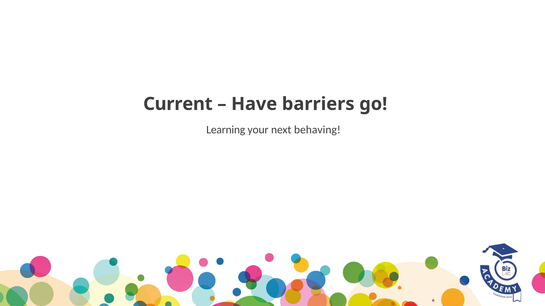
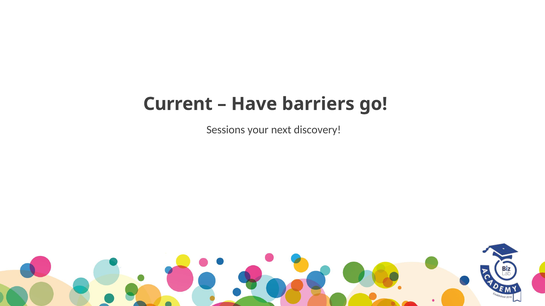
Learning: Learning -> Sessions (226, 130)
behaving: behaving -> discovery (317, 130)
